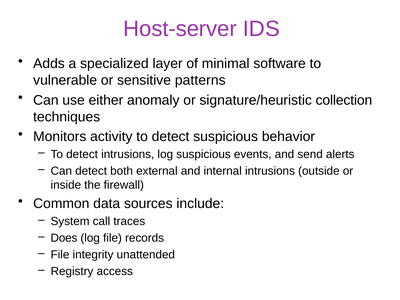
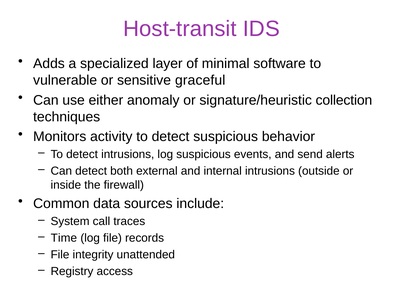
Host-server: Host-server -> Host-transit (180, 29)
patterns: patterns -> graceful (200, 80)
Does: Does -> Time (64, 238)
